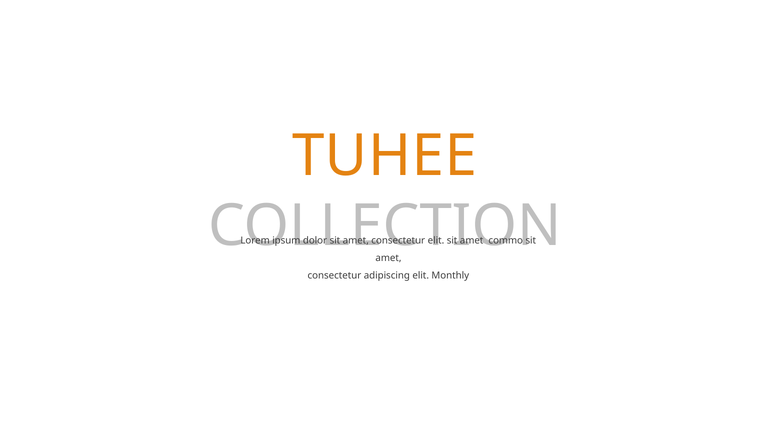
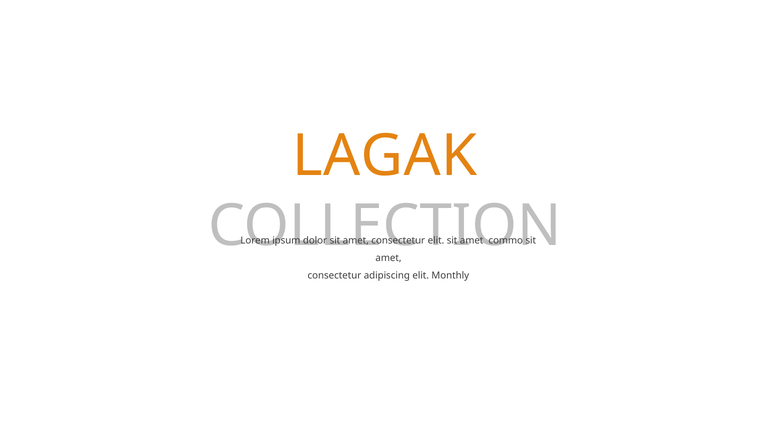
TUHEE: TUHEE -> LAGAK (385, 156)
